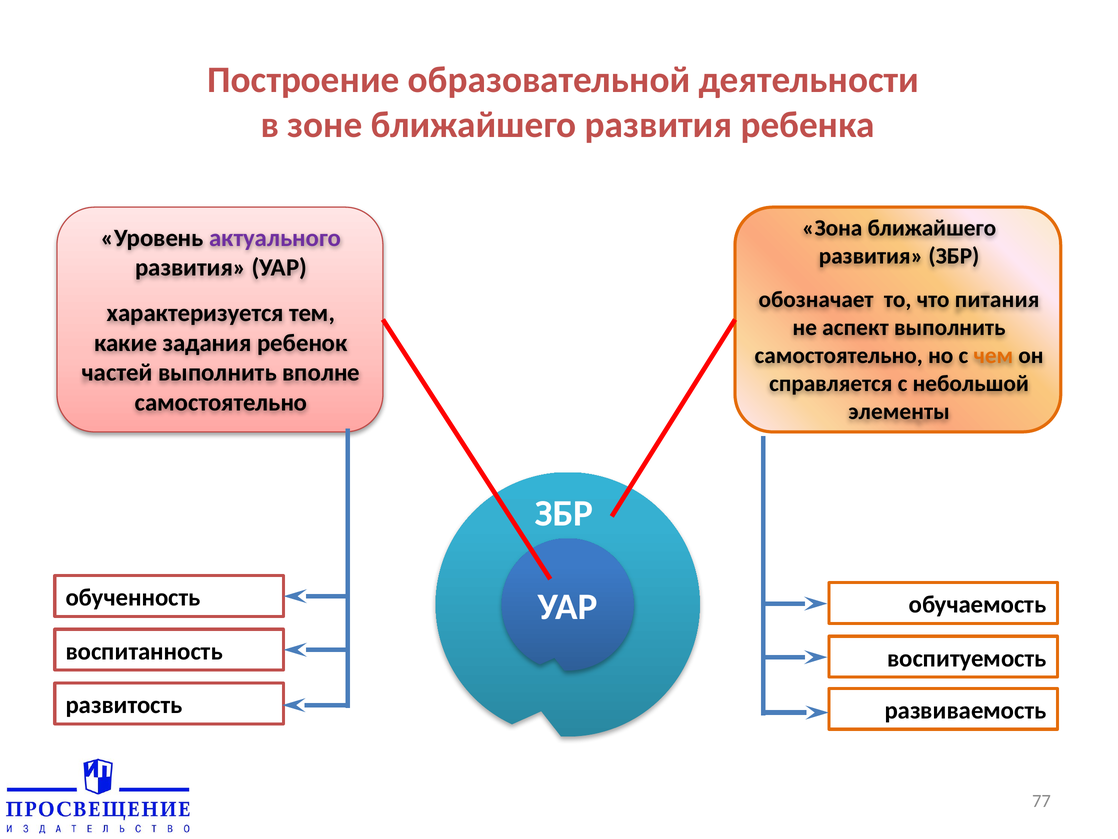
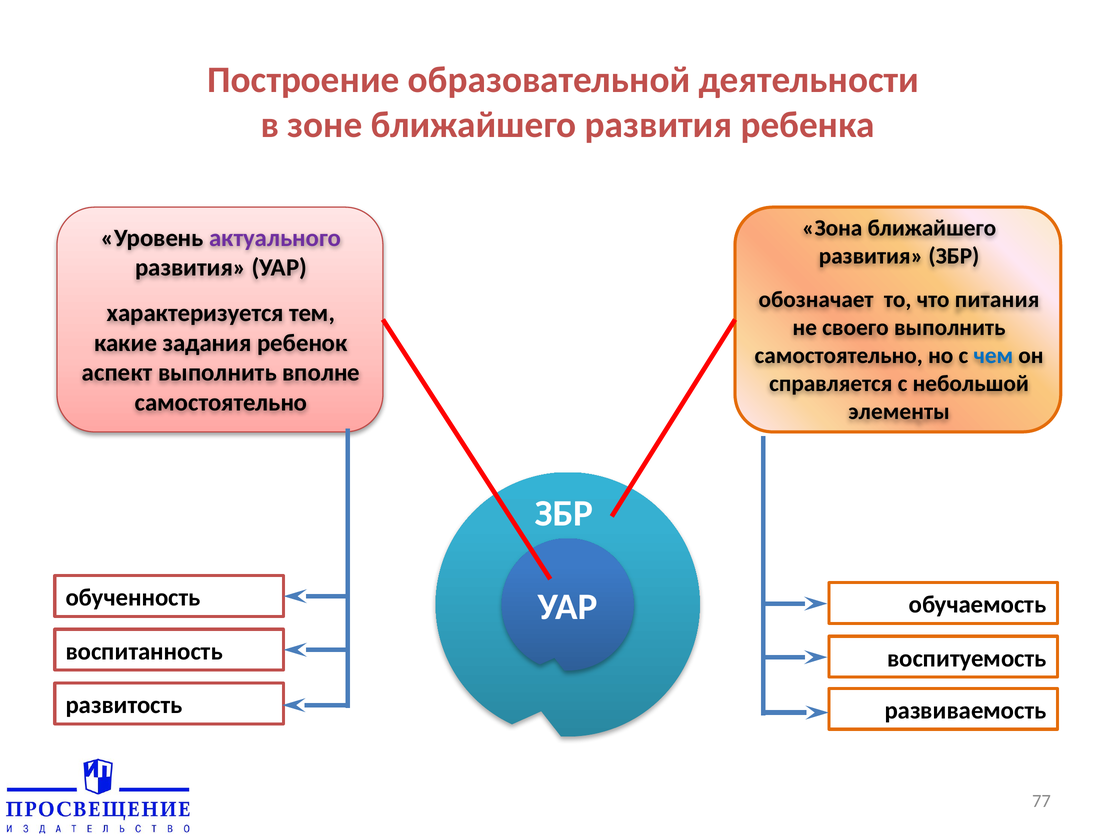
аспект: аспект -> своего (855, 328)
чем colour: orange -> blue (993, 355)
частей: частей -> аспект (117, 373)
